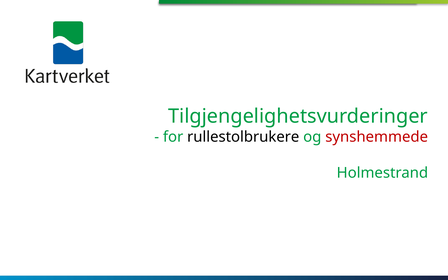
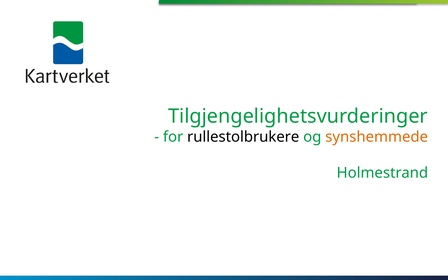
synshemmede colour: red -> orange (377, 137)
